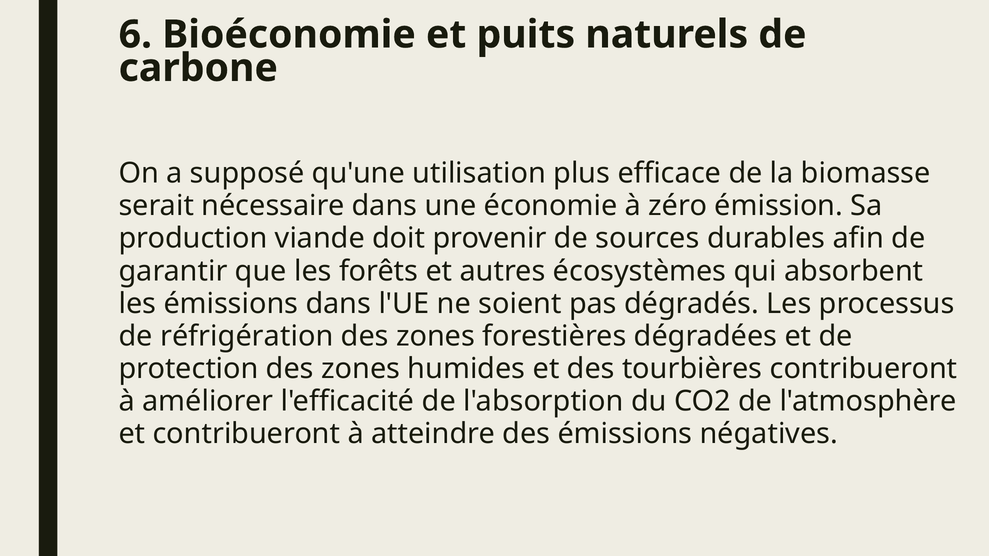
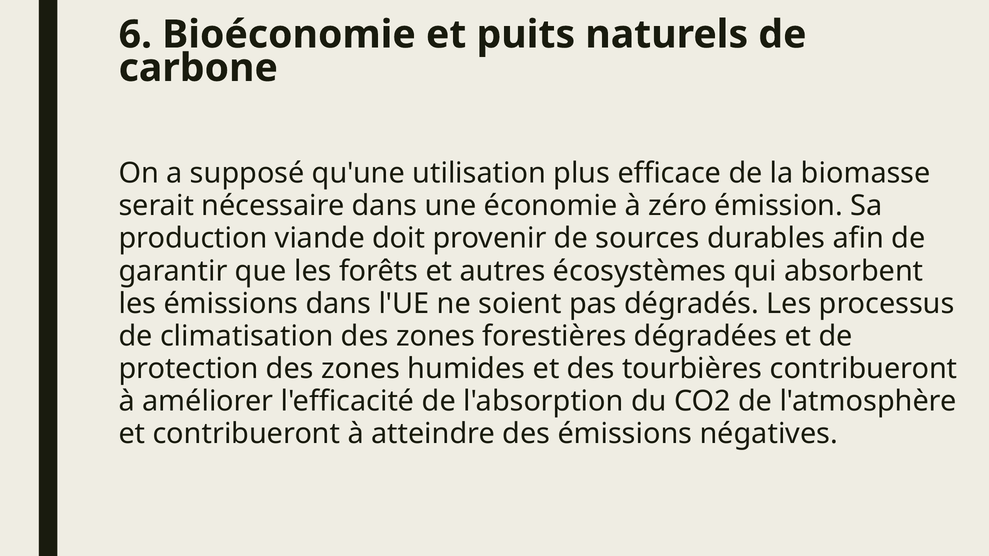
réfrigération: réfrigération -> climatisation (247, 336)
